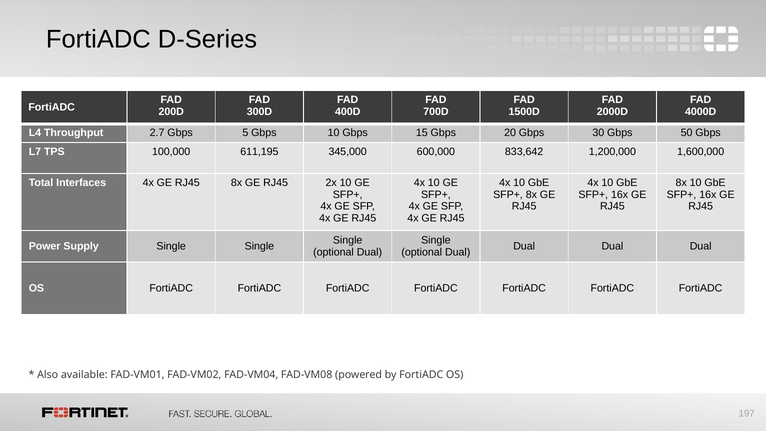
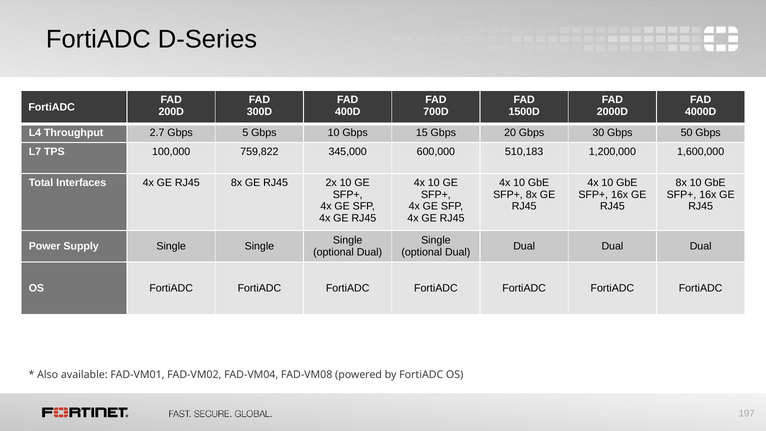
611,195: 611,195 -> 759,822 (259, 151)
833,642: 833,642 -> 510,183 (524, 151)
